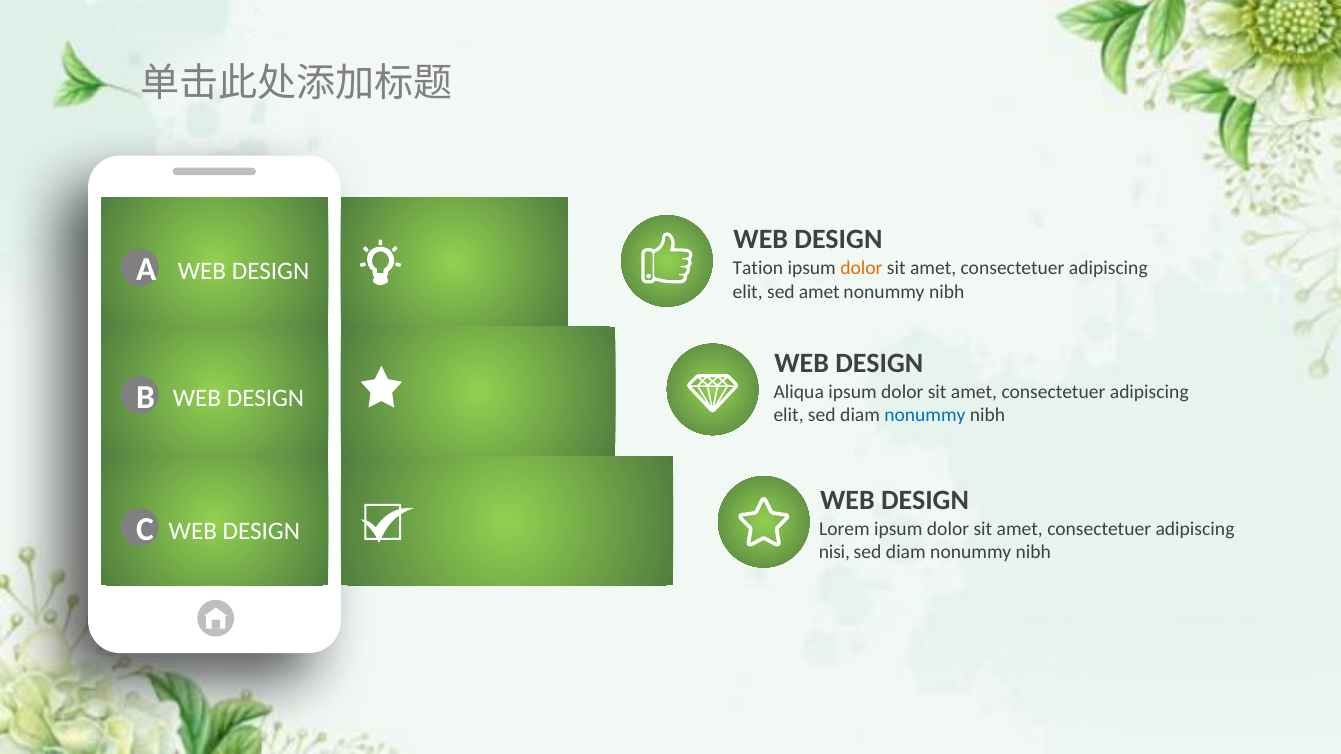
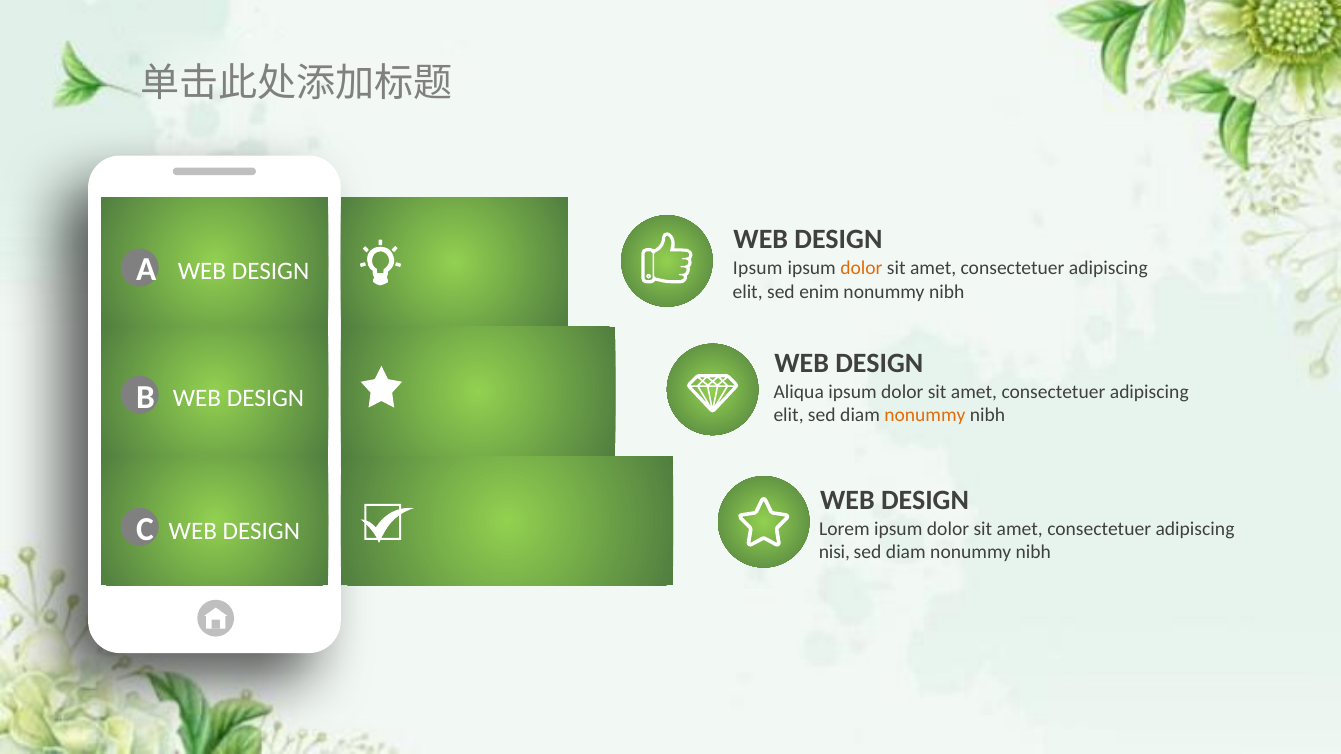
Tation: Tation -> Ipsum (758, 268)
sed amet: amet -> enim (819, 292)
nonummy colour: blue -> orange (925, 416)
